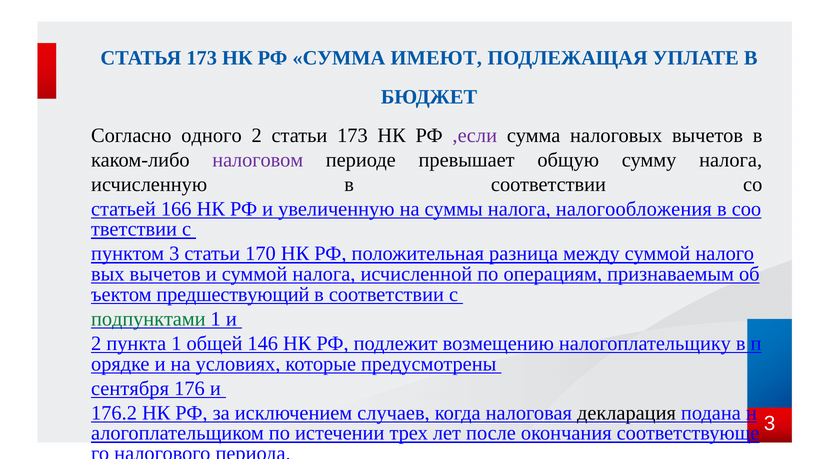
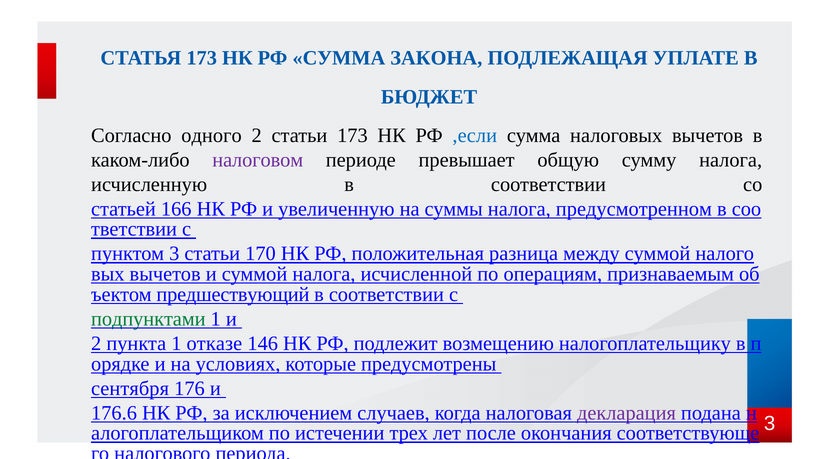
ИМЕЮТ: ИМЕЮТ -> ЗАКОНА (436, 58)
,если colour: purple -> blue (475, 135)
налогообложения: налогообложения -> предусмотренном (634, 209)
общей: общей -> отказе (214, 343)
176.2: 176.2 -> 176.6 (114, 412)
декларация colour: black -> purple (626, 412)
